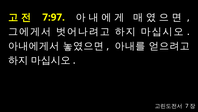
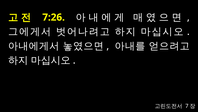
7:97: 7:97 -> 7:26 (54, 17)
